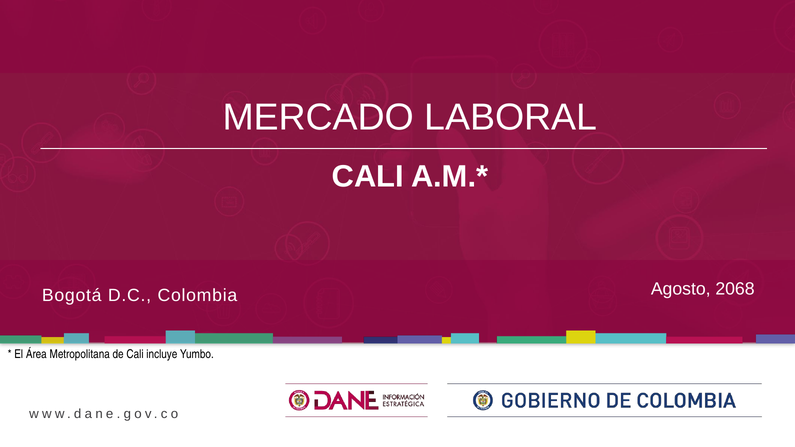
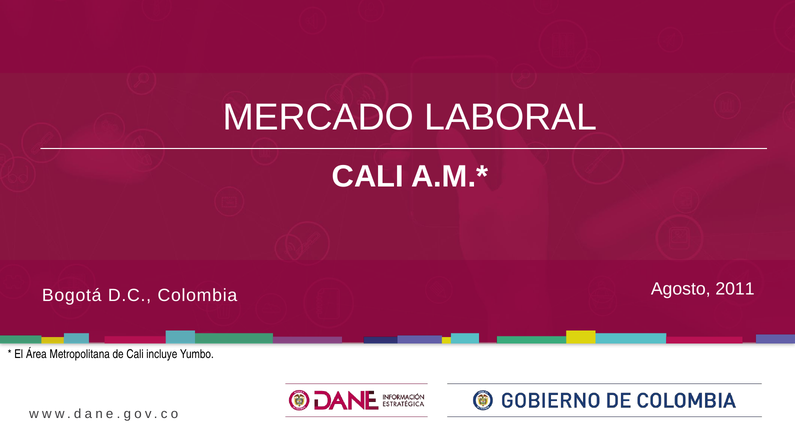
2068: 2068 -> 2011 (735, 289)
